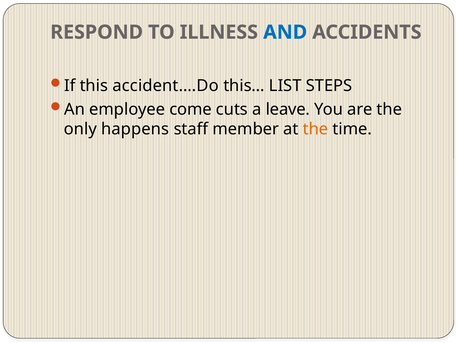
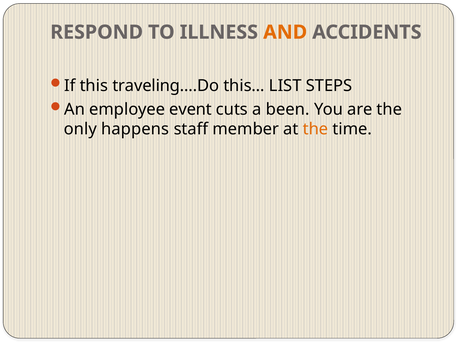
AND colour: blue -> orange (285, 32)
accident….Do: accident….Do -> traveling….Do (166, 86)
come: come -> event (191, 109)
leave: leave -> been (288, 109)
